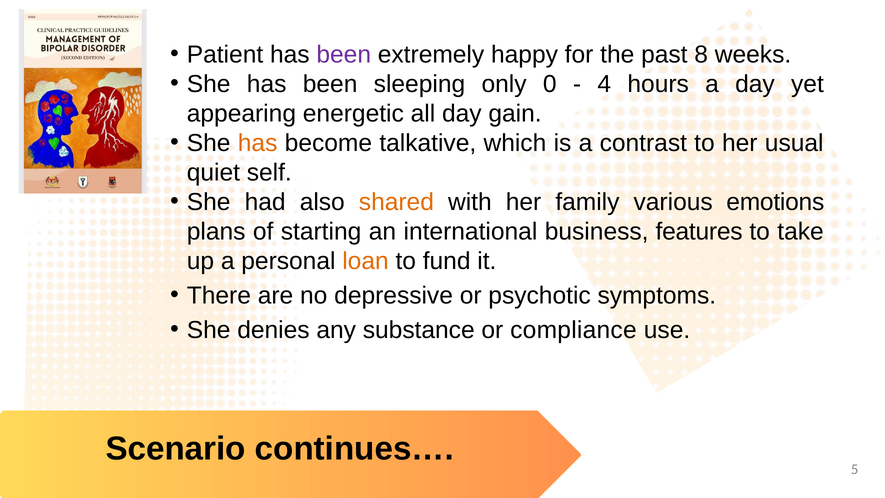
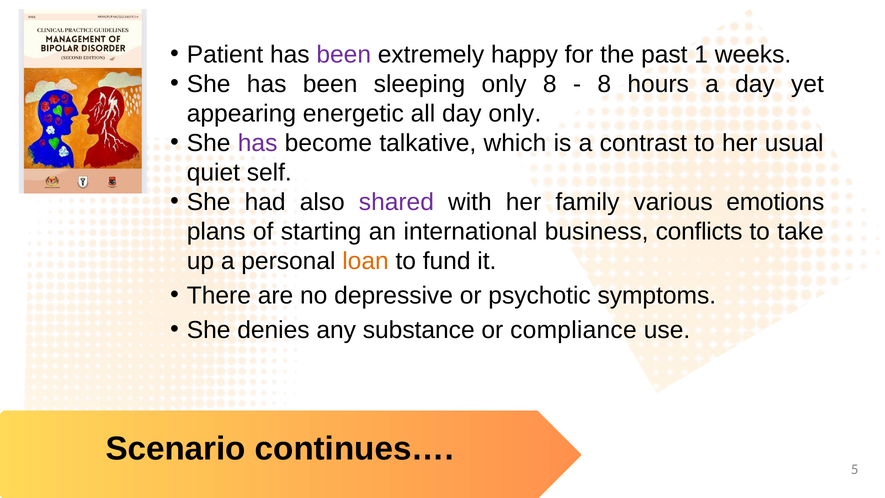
8: 8 -> 1 (701, 55)
only 0: 0 -> 8 (550, 84)
4: 4 -> 8 (604, 84)
day gain: gain -> only (515, 114)
has colour: orange -> purple (258, 143)
shared colour: orange -> purple (396, 202)
features: features -> conflicts (699, 232)
